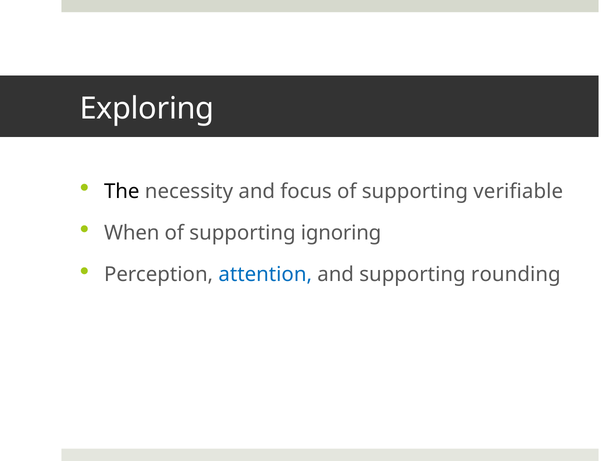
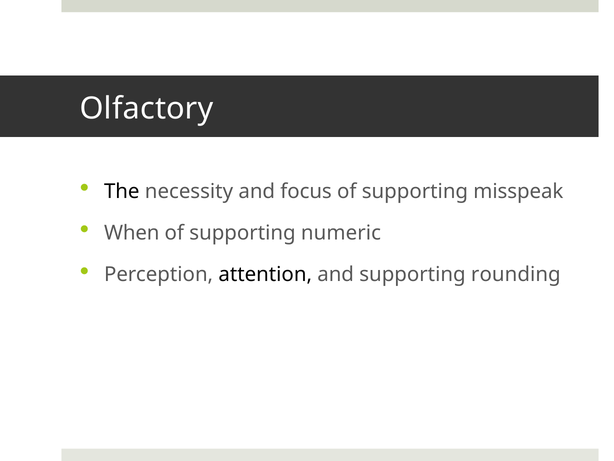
Exploring: Exploring -> Olfactory (147, 108)
verifiable: verifiable -> misspeak (518, 191)
ignoring: ignoring -> numeric (341, 233)
attention colour: blue -> black (265, 274)
